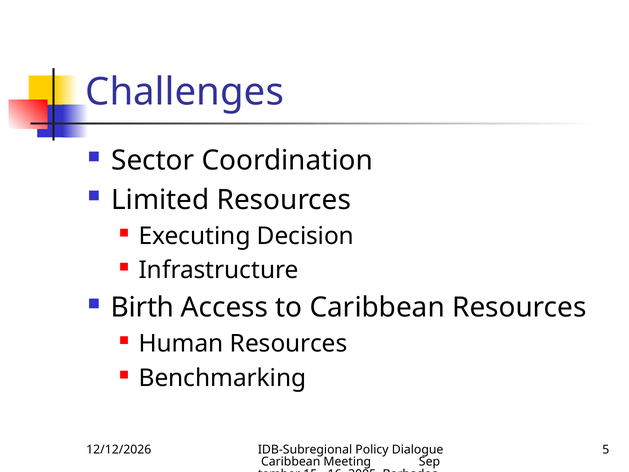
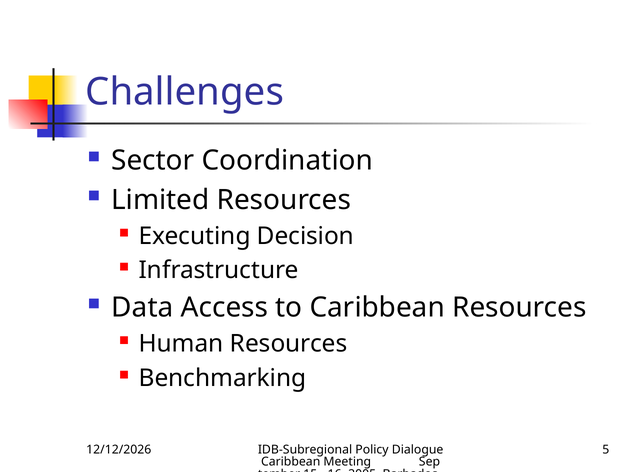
Birth: Birth -> Data (142, 308)
